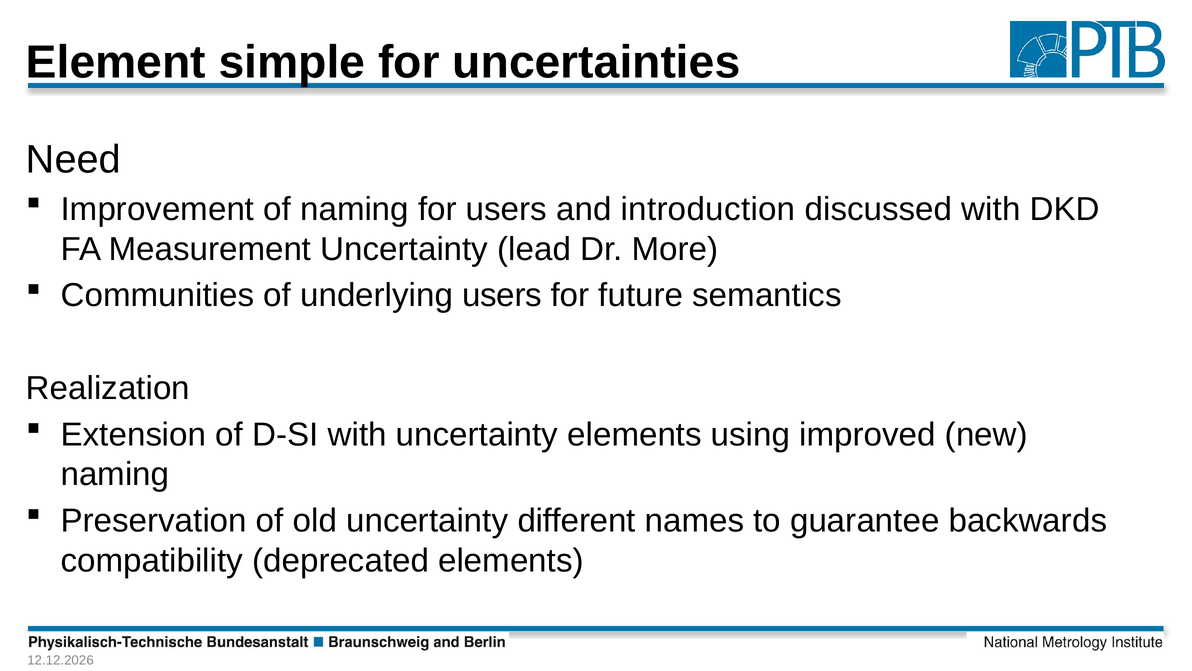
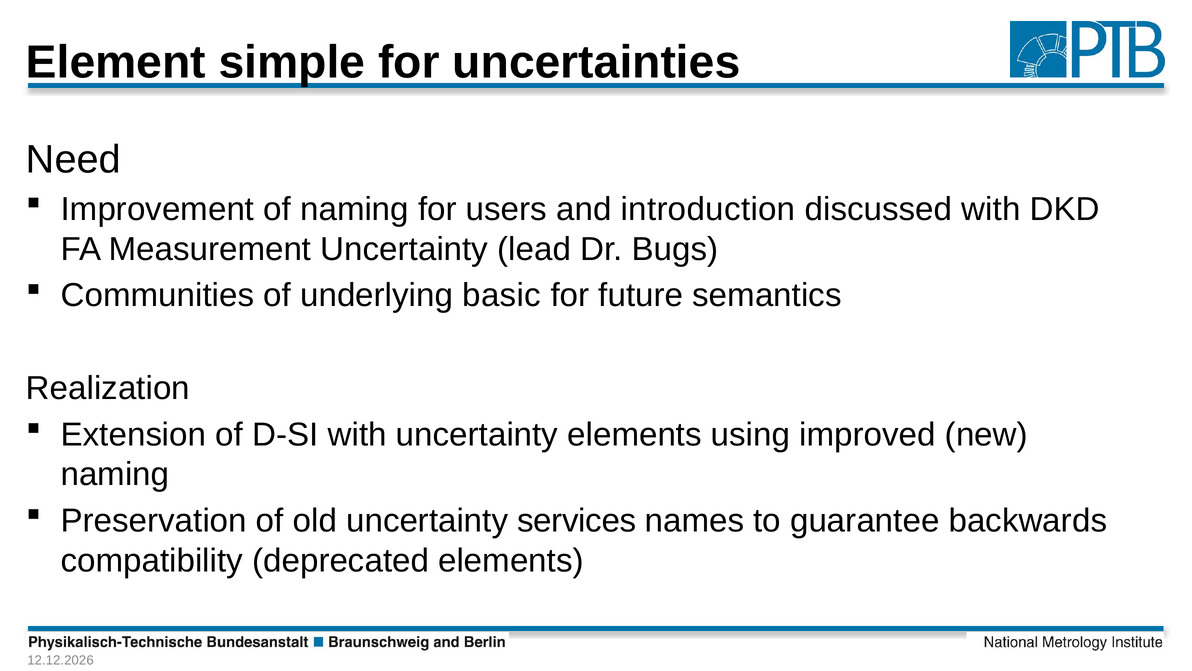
More: More -> Bugs (675, 249)
underlying users: users -> basic (502, 295)
different: different -> services (577, 520)
